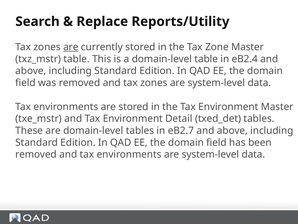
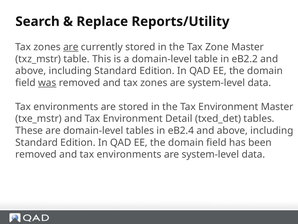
eB2.4: eB2.4 -> eB2.2 (245, 59)
was underline: none -> present (47, 83)
eB2.7: eB2.7 -> eB2.4 (181, 130)
